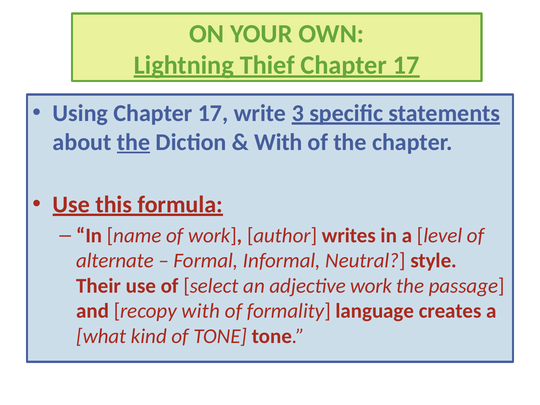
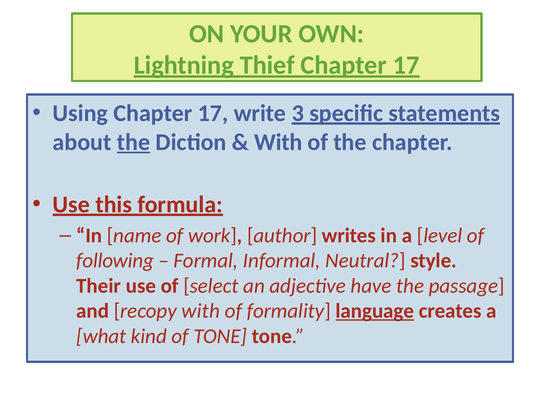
alternate: alternate -> following (115, 261)
adjective work: work -> have (371, 286)
language underline: none -> present (375, 311)
